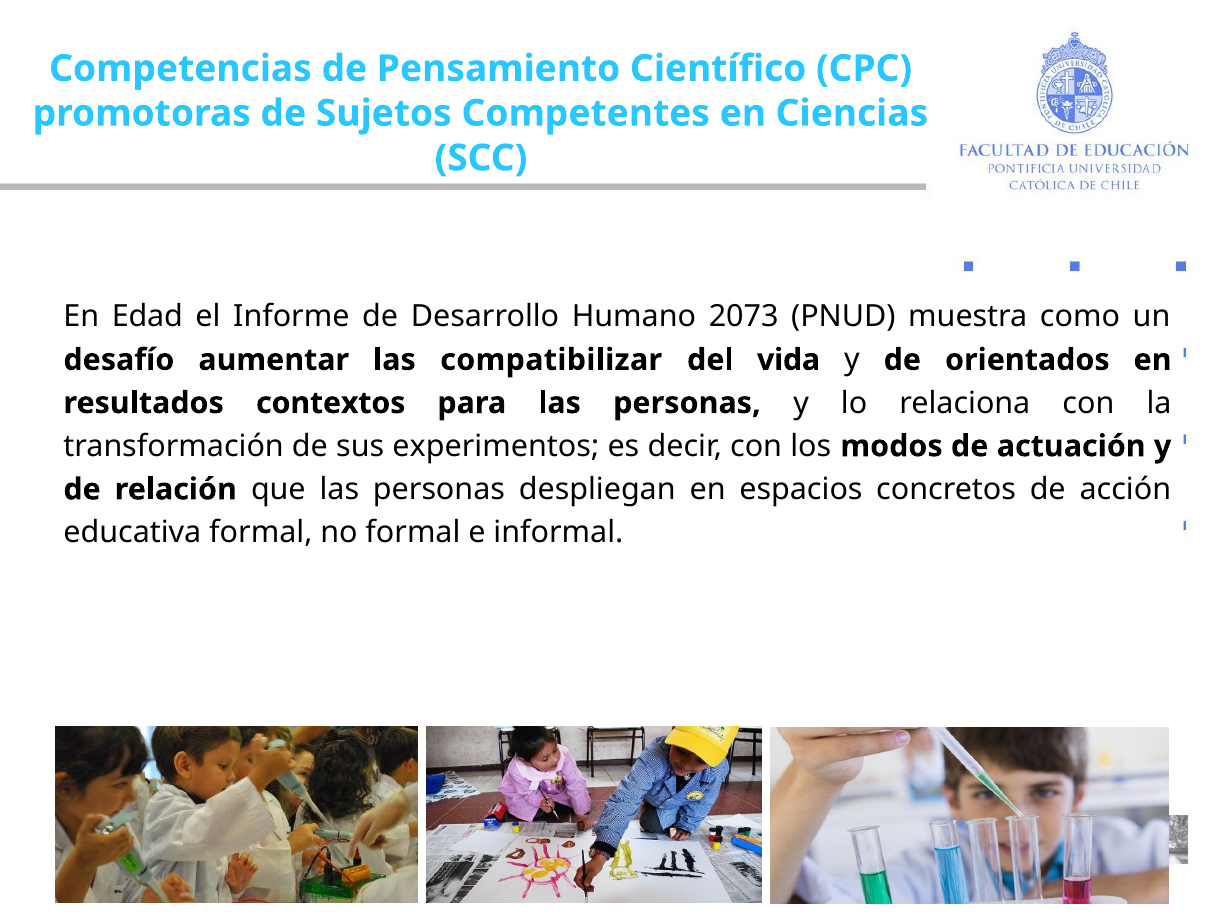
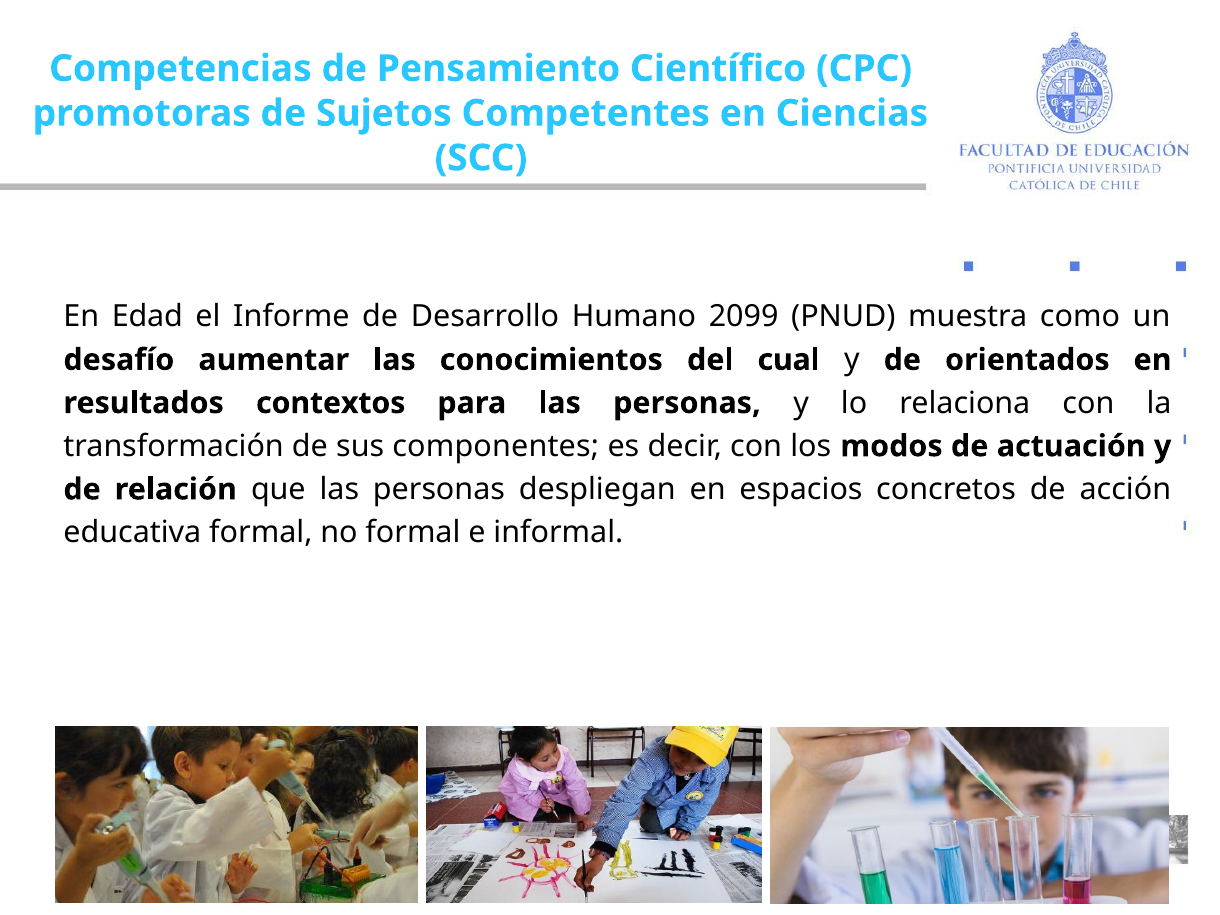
2073: 2073 -> 2099 (744, 317)
compatibilizar: compatibilizar -> conocimientos (551, 360)
vida: vida -> cual (789, 360)
experimentos: experimentos -> componentes (496, 446)
